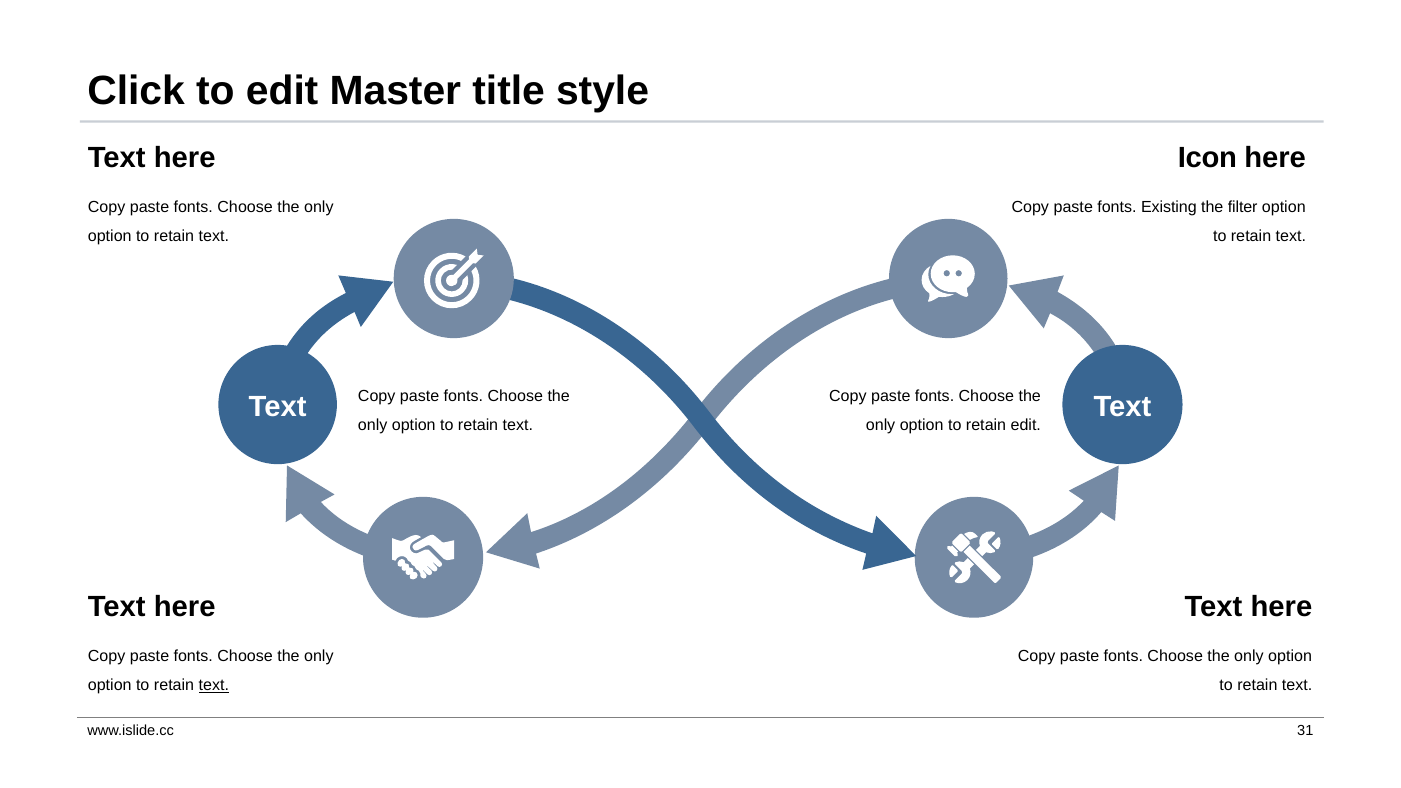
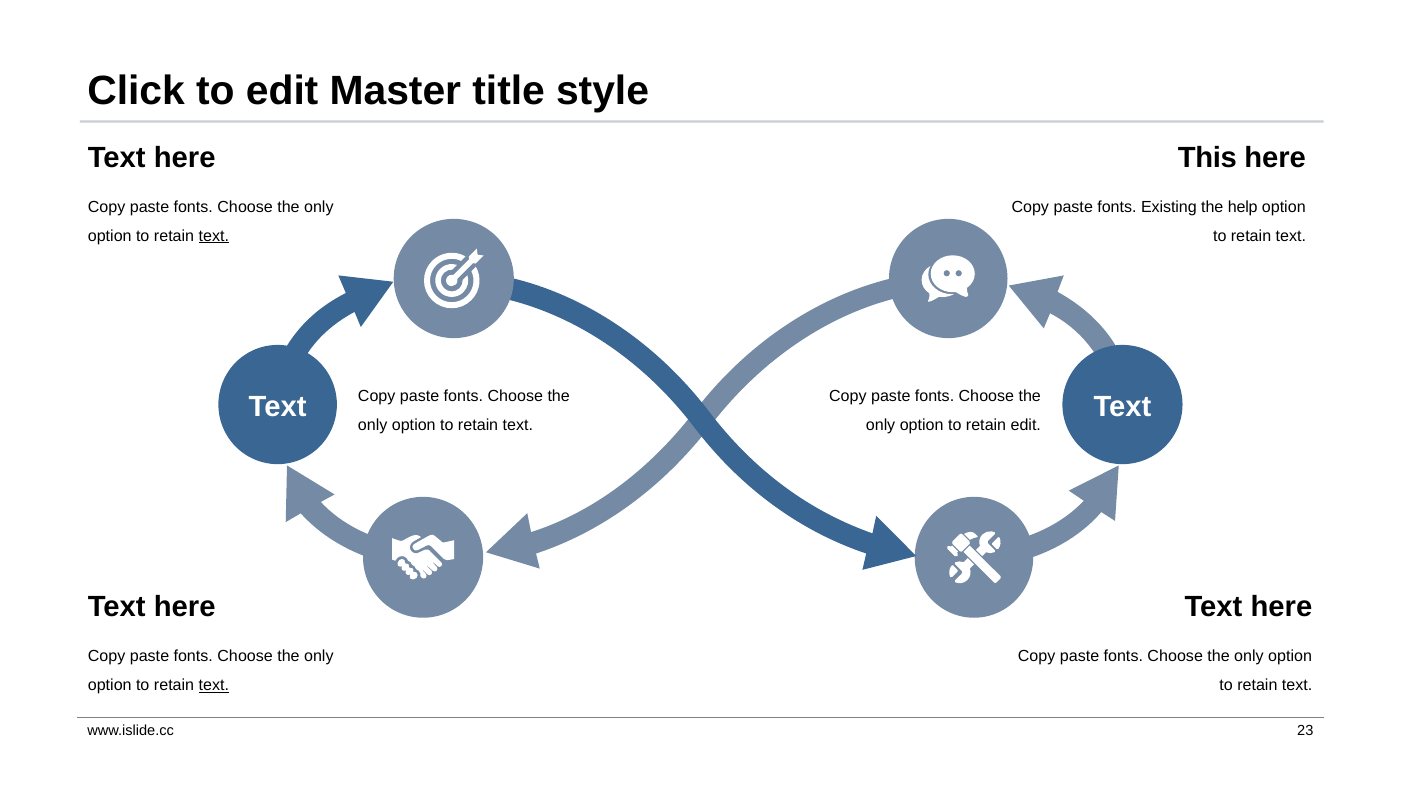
Icon: Icon -> This (1207, 158)
filter: filter -> help (1243, 207)
text underline: none -> present (214, 236)
31: 31 -> 23 (1305, 731)
